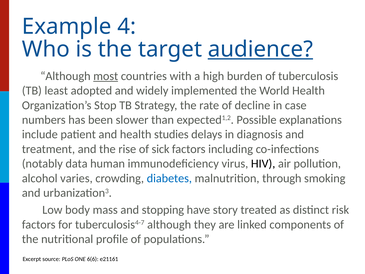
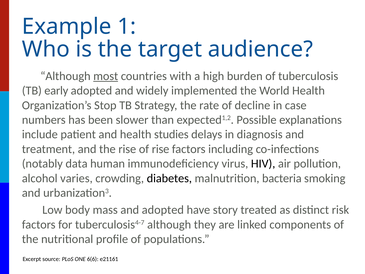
4: 4 -> 1 (127, 26)
audience underline: present -> none (260, 49)
least: least -> early (56, 91)
of sick: sick -> rise (161, 149)
diabetes colour: blue -> black (169, 178)
through: through -> bacteria (282, 178)
and stopping: stopping -> adopted (163, 210)
